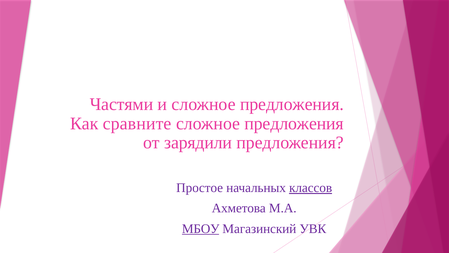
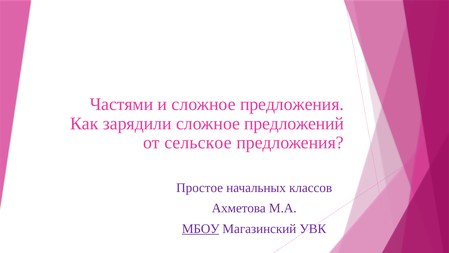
сравните: сравните -> зарядили (137, 123)
предложения: предложения -> предложений (294, 123)
зарядили: зарядили -> сельское (198, 142)
классов underline: present -> none (311, 187)
